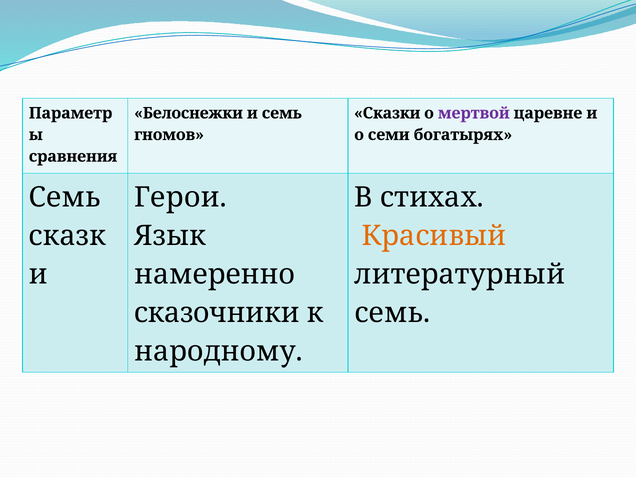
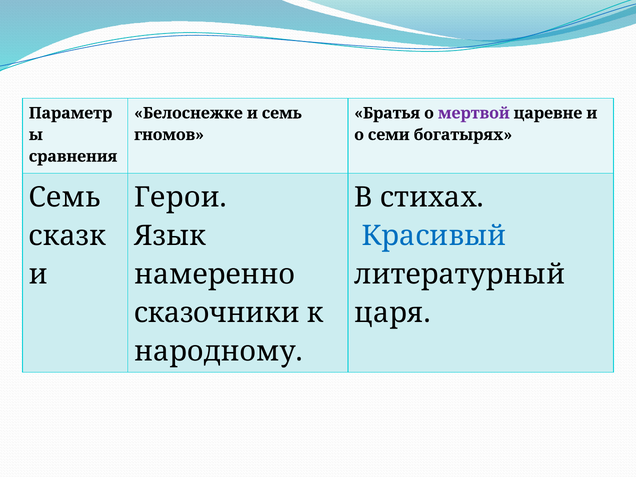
Белоснежки: Белоснежки -> Белоснежке (188, 113)
Сказки: Сказки -> Братья (387, 113)
Красивый colour: orange -> blue (434, 236)
семь: семь -> царя (392, 313)
